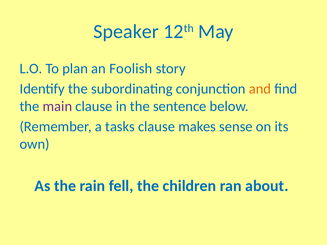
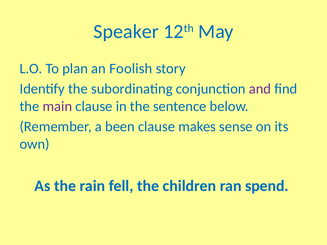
and colour: orange -> purple (260, 89)
tasks: tasks -> been (120, 127)
about: about -> spend (267, 186)
